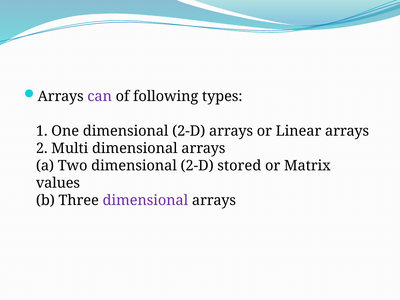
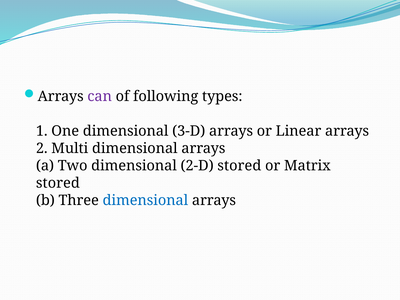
One dimensional 2-D: 2-D -> 3-D (189, 131)
values: values -> stored (58, 183)
dimensional colour: purple -> blue (145, 200)
